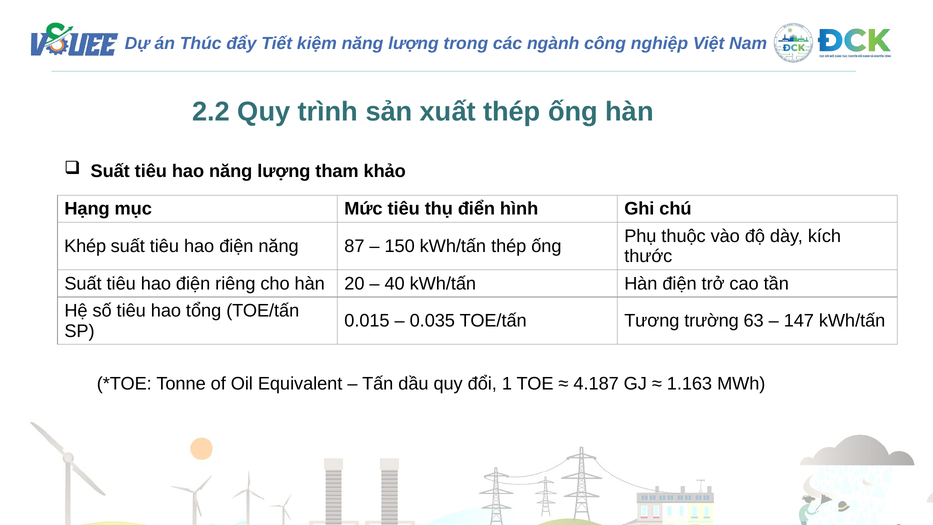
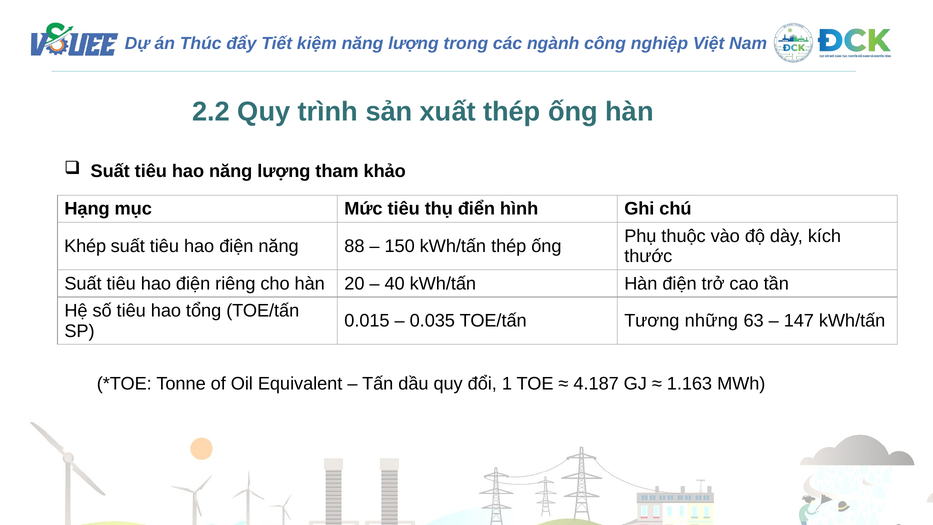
87: 87 -> 88 (354, 246)
trường: trường -> những (711, 321)
